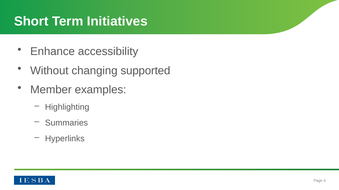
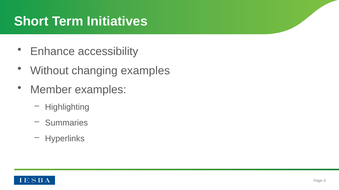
changing supported: supported -> examples (145, 71)
